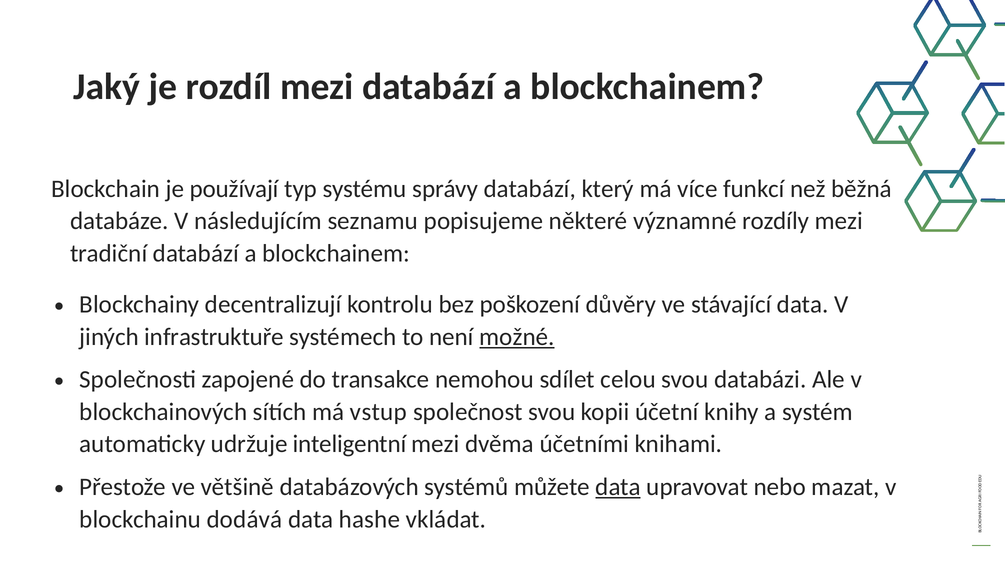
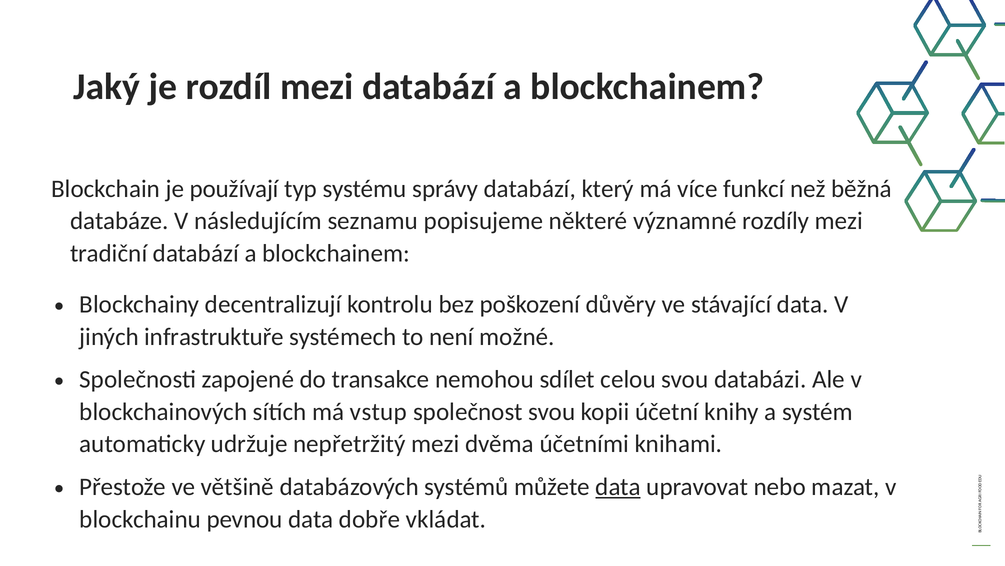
možné underline: present -> none (517, 336)
inteligentní: inteligentní -> nepřetržitý (349, 444)
dodává: dodává -> pevnou (245, 519)
hashe: hashe -> dobře (369, 519)
